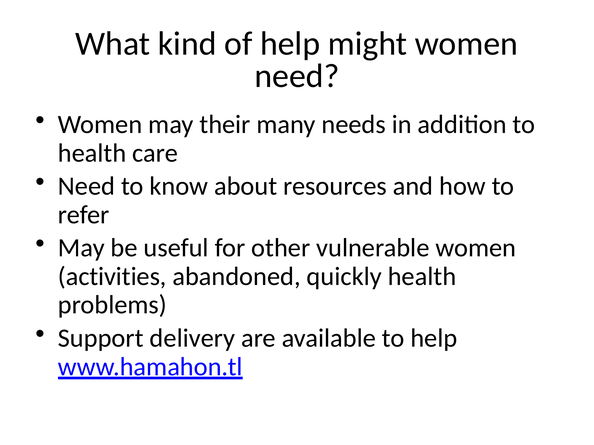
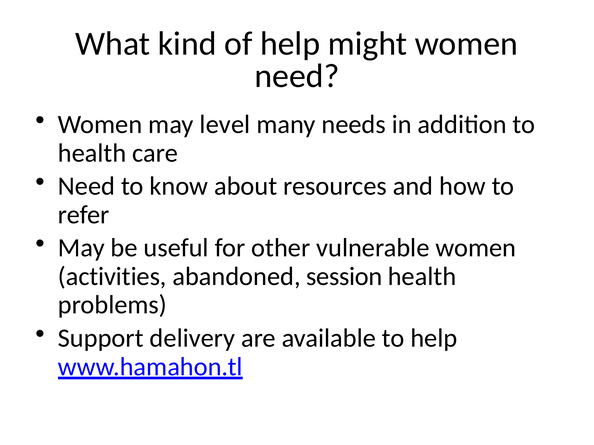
their: their -> level (225, 125)
quickly: quickly -> session (344, 277)
